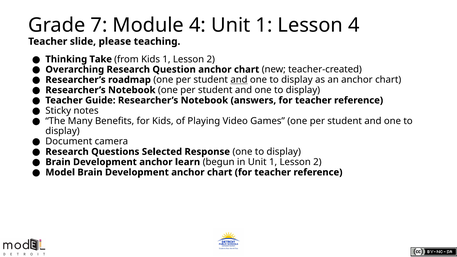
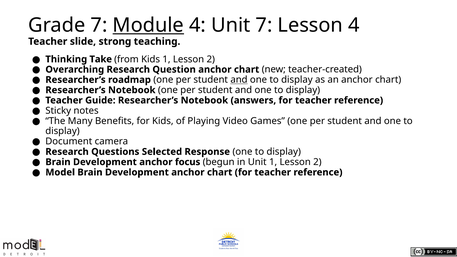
Module underline: none -> present (148, 25)
4 Unit 1: 1 -> 7 (264, 25)
please: please -> strong (115, 41)
learn: learn -> focus (188, 162)
